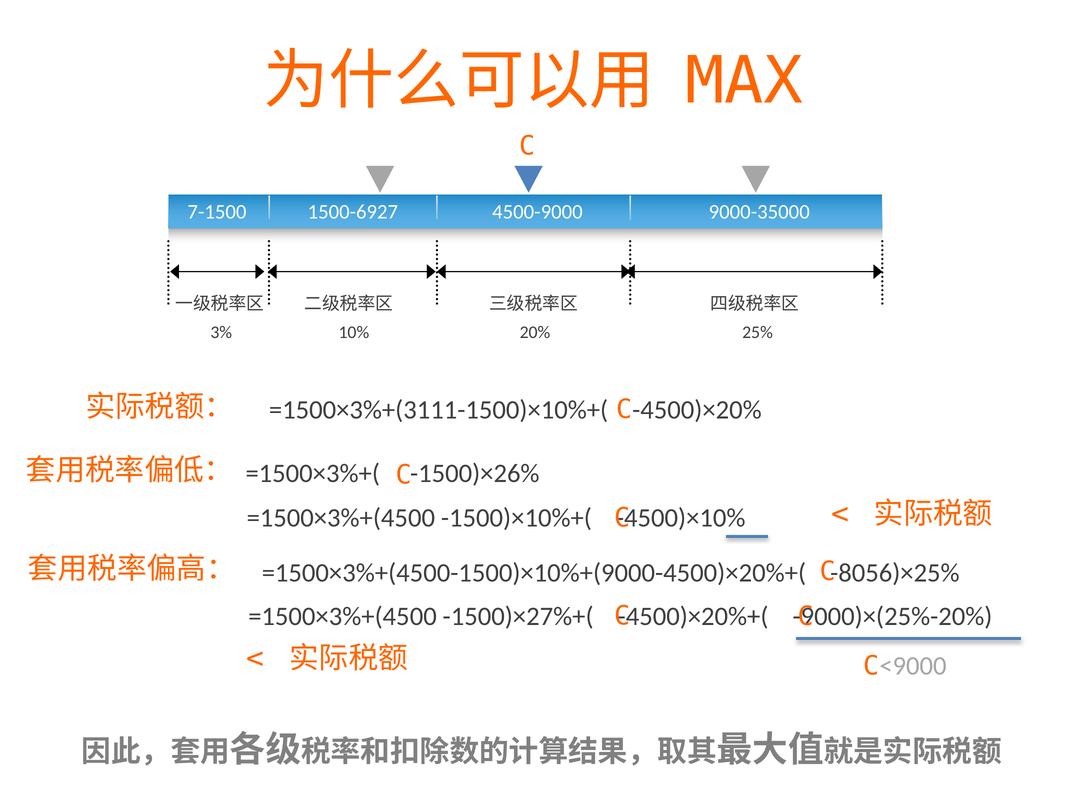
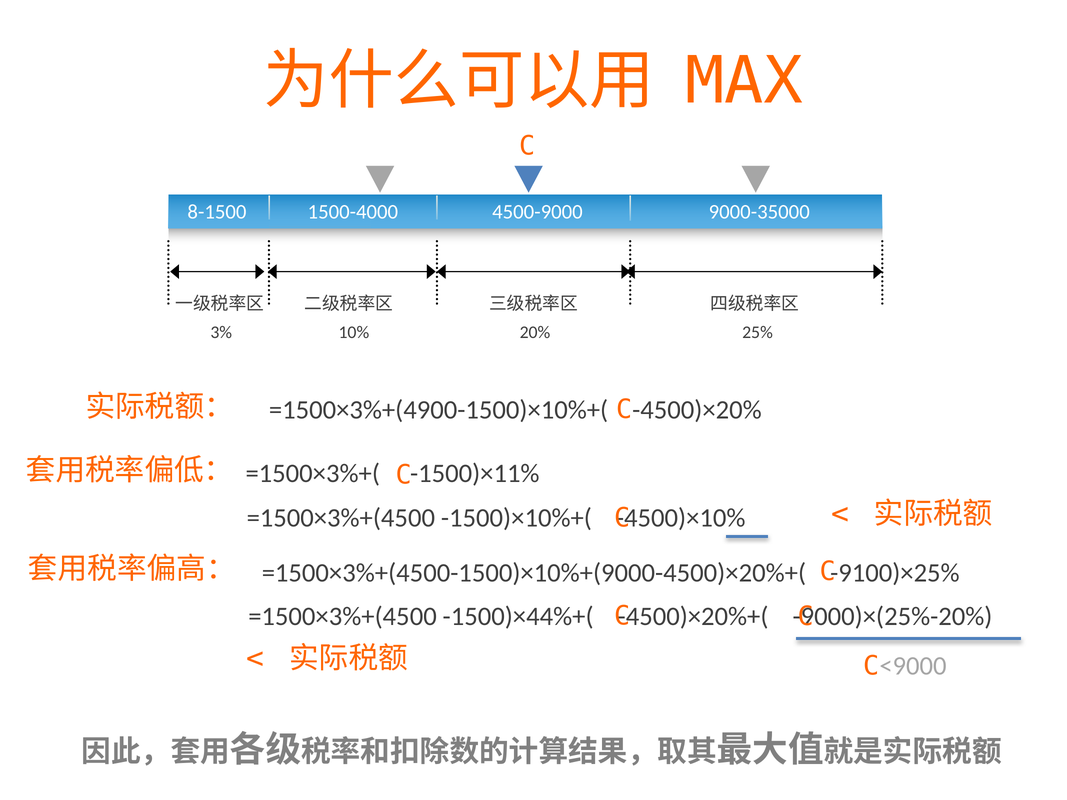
7-1500: 7-1500 -> 8-1500 (217, 212)
1500-6927: 1500-6927 -> 1500-4000 (353, 212)
=1500×3%+(3111-1500)×10%+(: =1500×3%+(3111-1500)×10%+( -> =1500×3%+(4900-1500)×10%+( (439, 410)
-1500)×26%: -1500)×26% -> -1500)×11% (475, 474)
-8056)×25%: -8056)×25% -> -9100)×25% (895, 573)
-1500)×27%+(: -1500)×27%+( -> -1500)×44%+( (518, 617)
